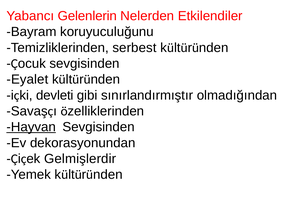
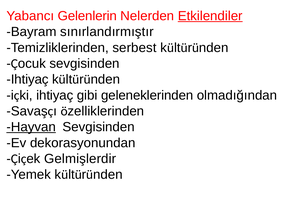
Etkilendiler underline: none -> present (210, 16)
koruyuculuğunu: koruyuculuğunu -> sınırlandırmıştır (107, 32)
Eyalet: Eyalet -> Ihtiyaç (28, 80)
içki devleti: devleti -> ihtiyaç (55, 95)
sınırlandırmıştır: sınırlandırmıştır -> geleneklerinden (147, 95)
